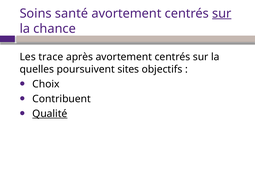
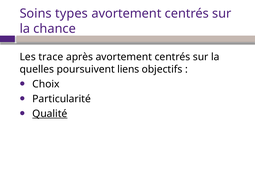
santé: santé -> types (71, 13)
sur underline: present -> none (222, 13)
sites: sites -> liens (128, 69)
Contribuent: Contribuent -> Particularité (62, 99)
